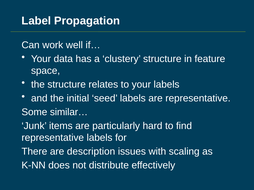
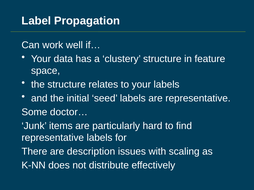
similar…: similar… -> doctor… (69, 112)
